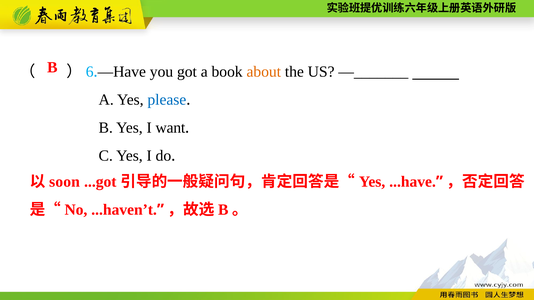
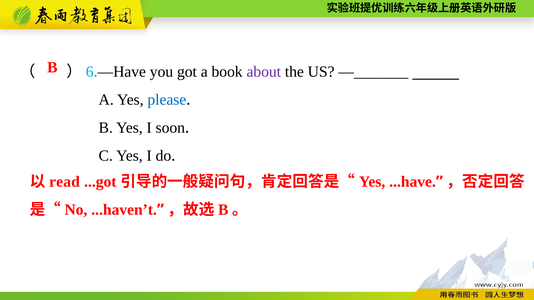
about colour: orange -> purple (264, 72)
want: want -> soon (170, 128)
soon: soon -> read (65, 182)
